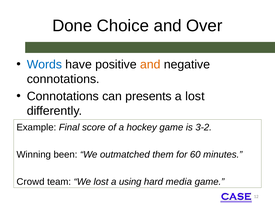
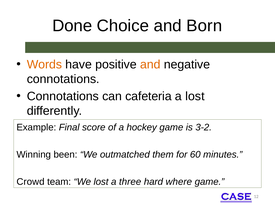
Over: Over -> Born (204, 26)
Words colour: blue -> orange (44, 65)
presents: presents -> cafeteria (148, 96)
using: using -> three (130, 182)
media: media -> where (179, 182)
